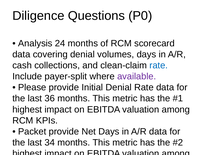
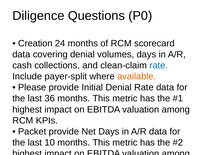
Analysis: Analysis -> Creation (35, 43)
available colour: purple -> orange (137, 77)
34: 34 -> 10 (50, 143)
